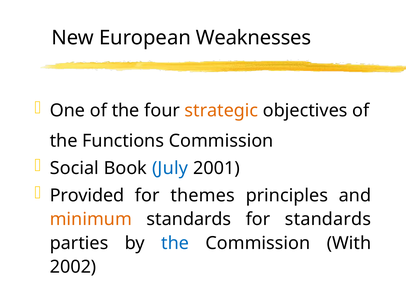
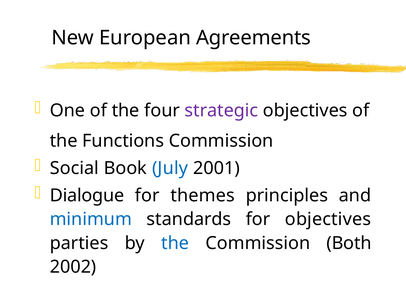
Weaknesses: Weaknesses -> Agreements (254, 38)
strategic colour: orange -> purple (221, 111)
Provided: Provided -> Dialogue (87, 196)
minimum colour: orange -> blue (91, 220)
for standards: standards -> objectives (328, 220)
With: With -> Both (349, 244)
